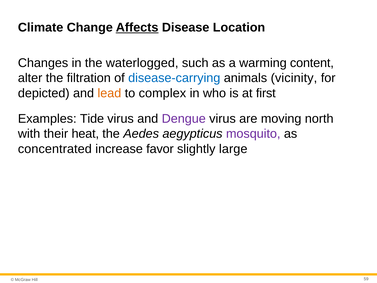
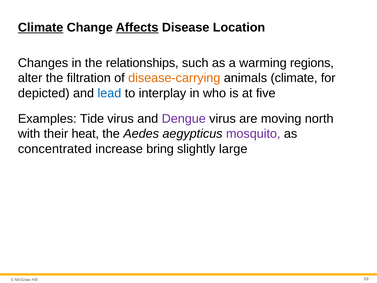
Climate underline: none -> present (41, 27)
waterlogged: waterlogged -> relationships (142, 63)
content: content -> regions (312, 63)
disease-carrying colour: blue -> orange (174, 78)
animals vicinity: vicinity -> climate (294, 78)
lead colour: orange -> blue (109, 93)
complex: complex -> interplay (162, 93)
first: first -> five (266, 93)
favor: favor -> bring (160, 149)
